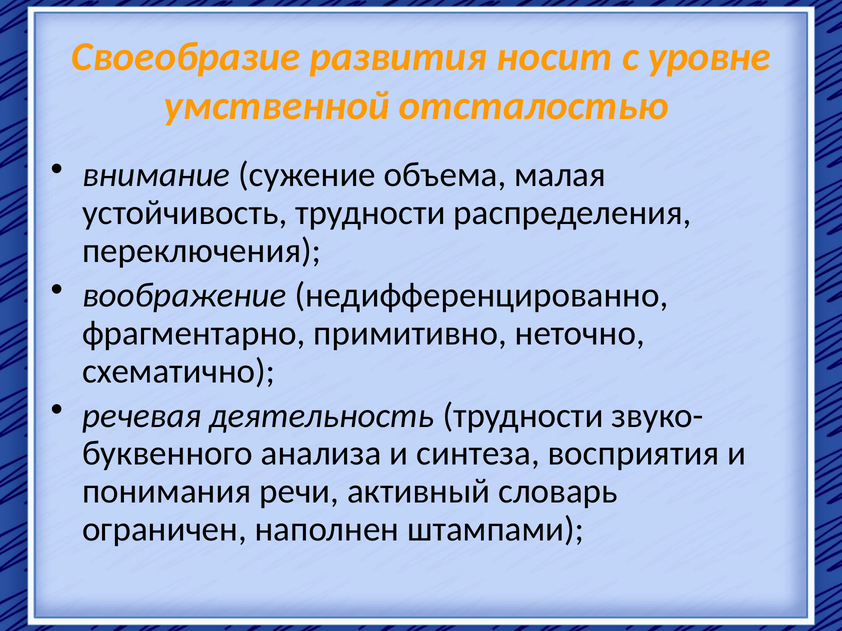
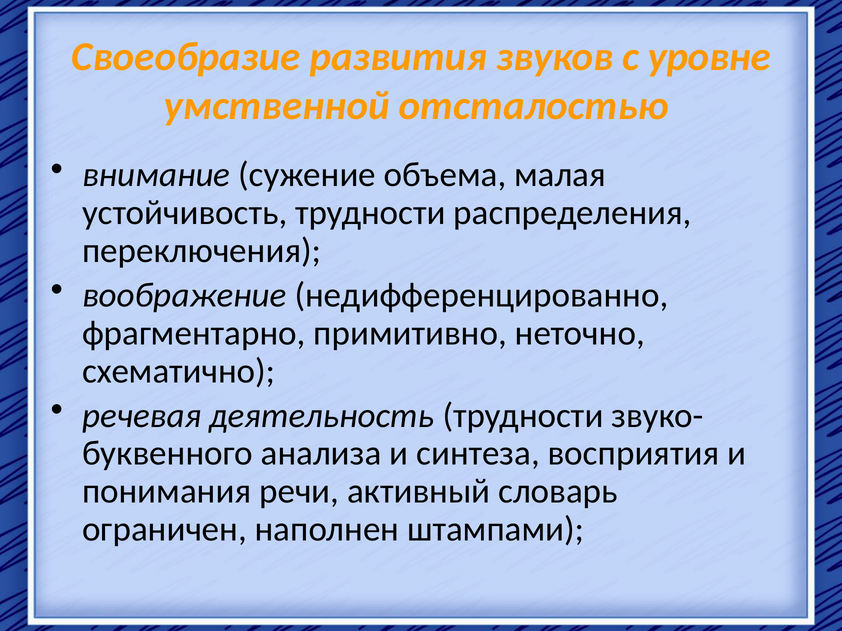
носит: носит -> звуков (555, 57)
